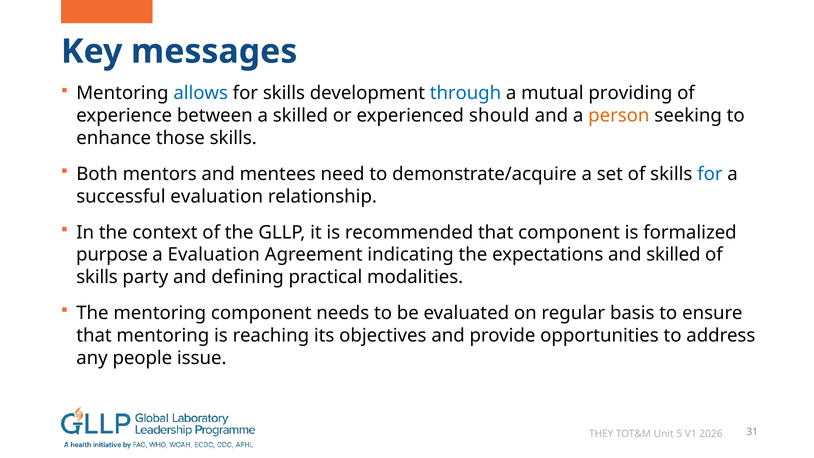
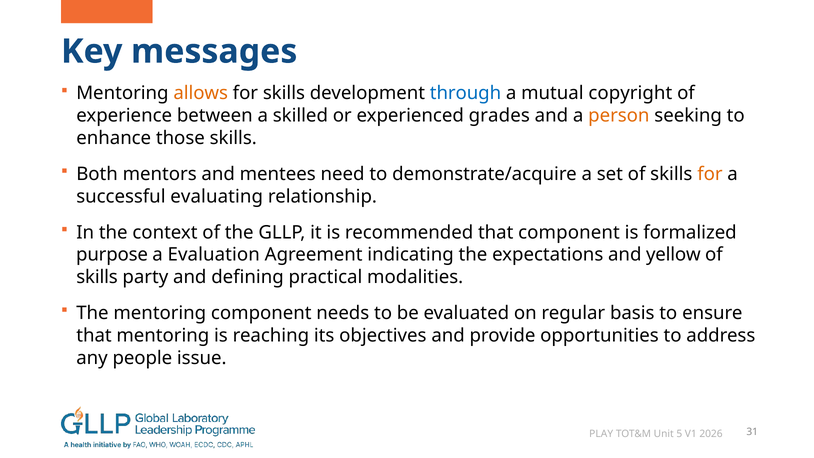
allows colour: blue -> orange (201, 93)
providing: providing -> copyright (630, 93)
should: should -> grades (499, 116)
for colour: blue -> orange (710, 174)
successful evaluation: evaluation -> evaluating (217, 196)
and skilled: skilled -> yellow (673, 255)
THEY: THEY -> PLAY (601, 434)
